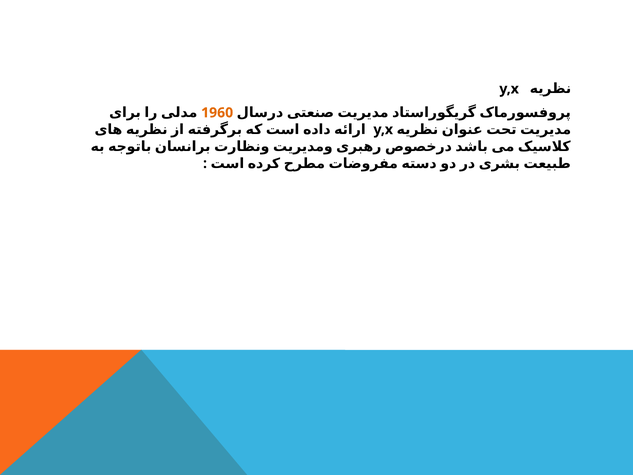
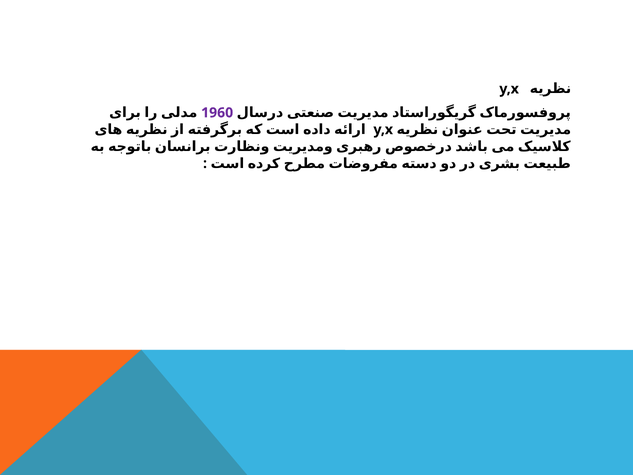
1960 colour: orange -> purple (217, 113)
